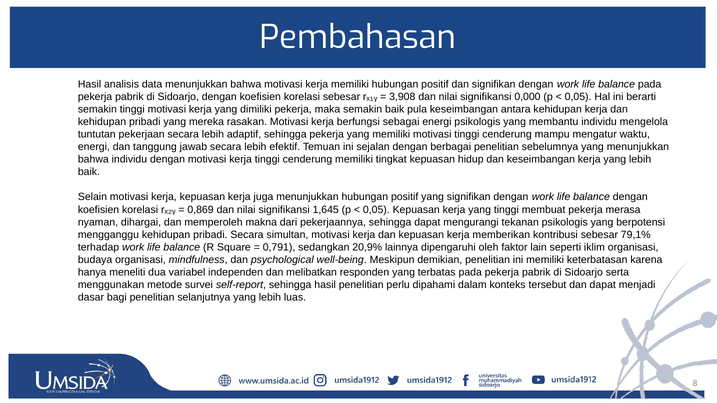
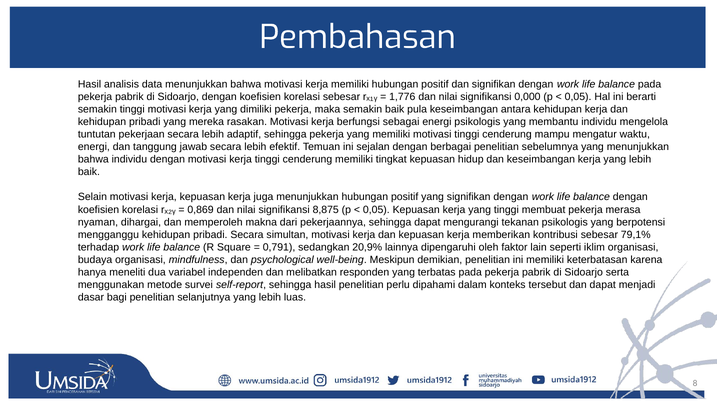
3,908: 3,908 -> 1,776 (402, 97)
1,645: 1,645 -> 8,875 (326, 210)
